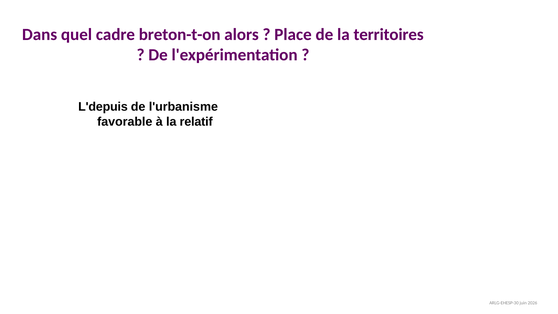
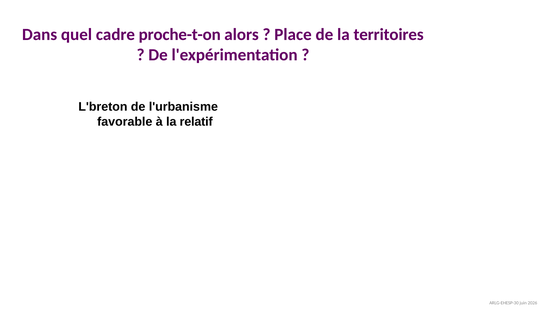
breton-t-on: breton-t-on -> proche-t-on (180, 34)
L'depuis: L'depuis -> L'breton (103, 107)
